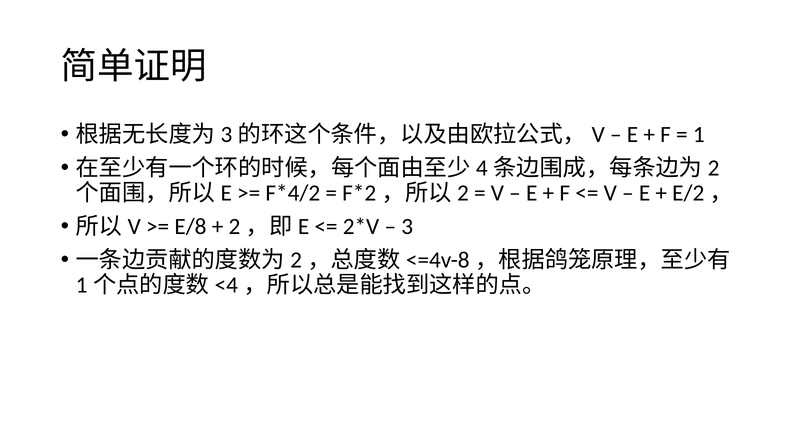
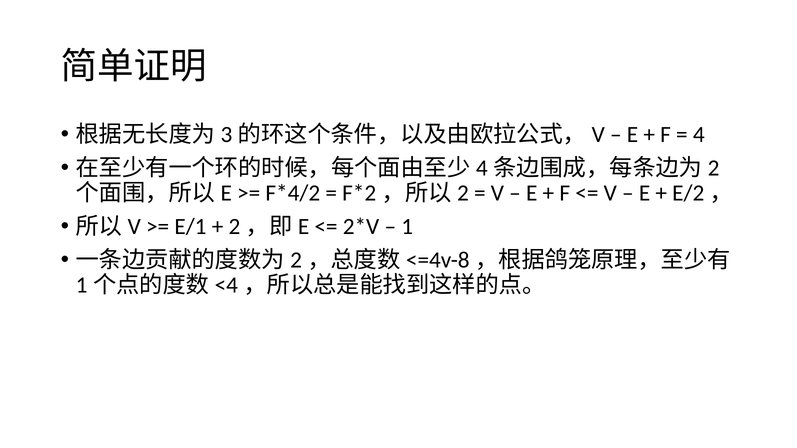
1: 1 -> 4 (699, 135)
E/8: E/8 -> E/1 (190, 227)
3: 3 -> 1 (407, 227)
